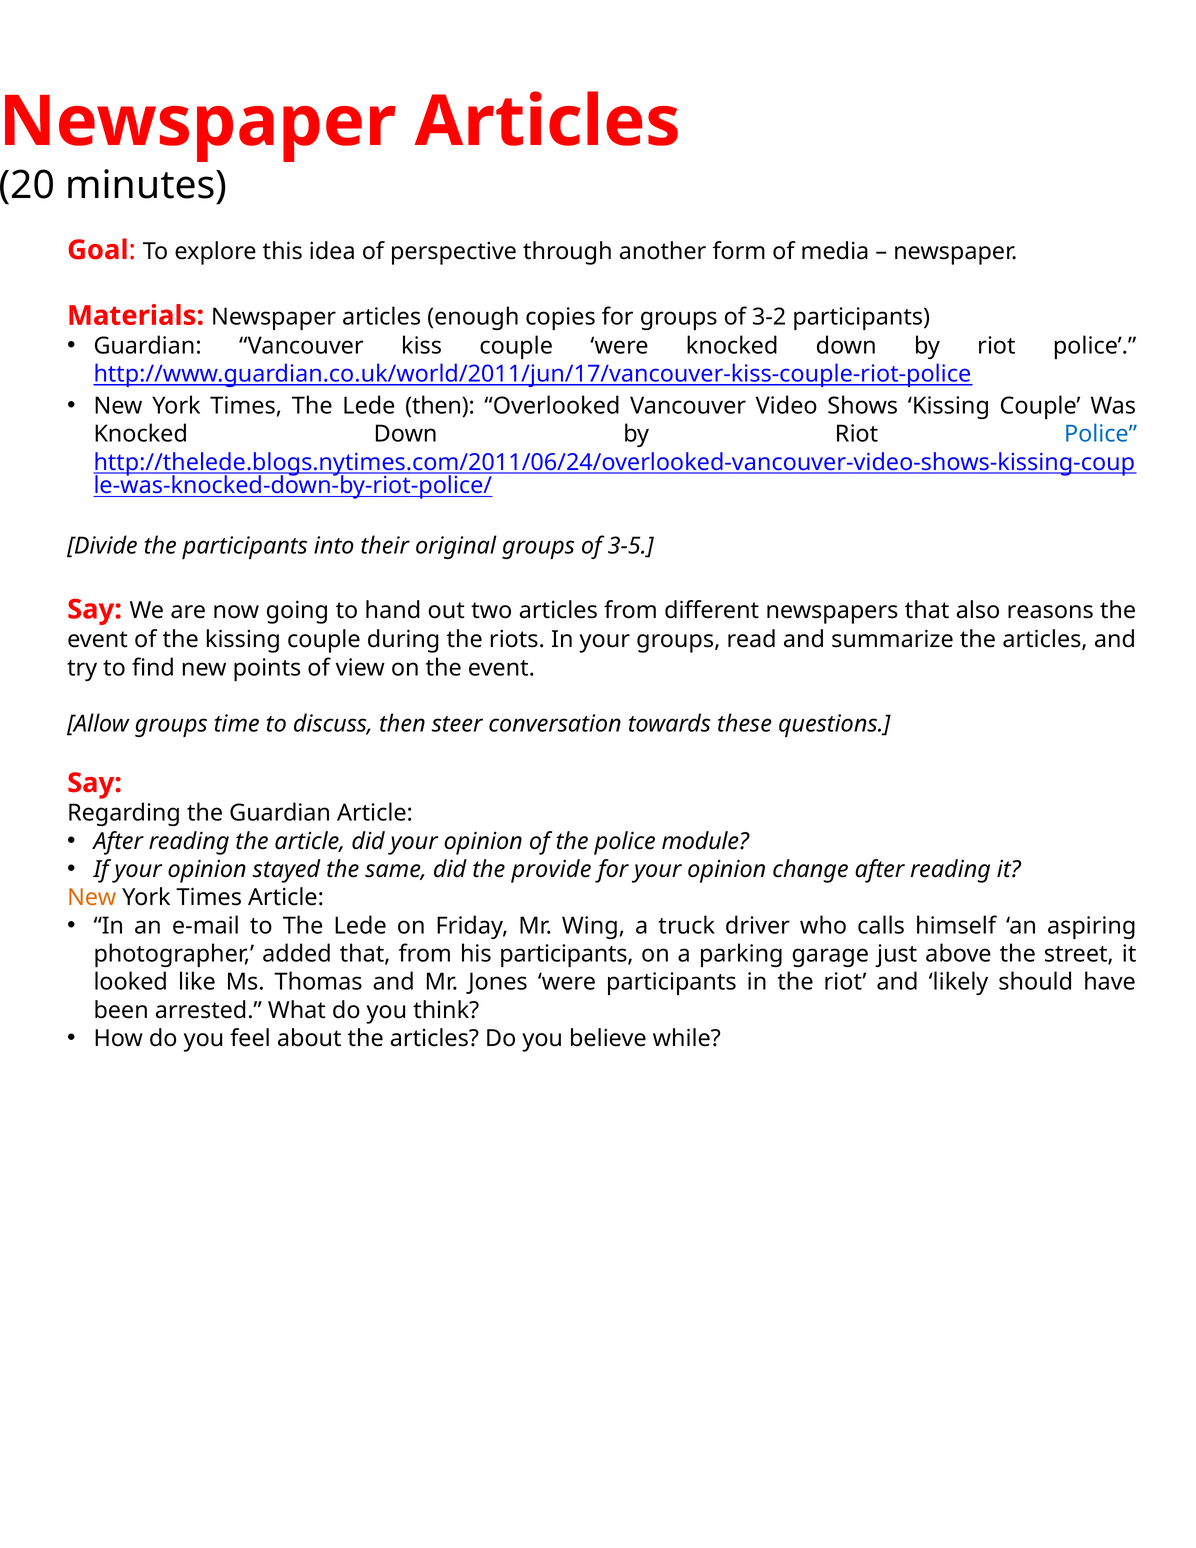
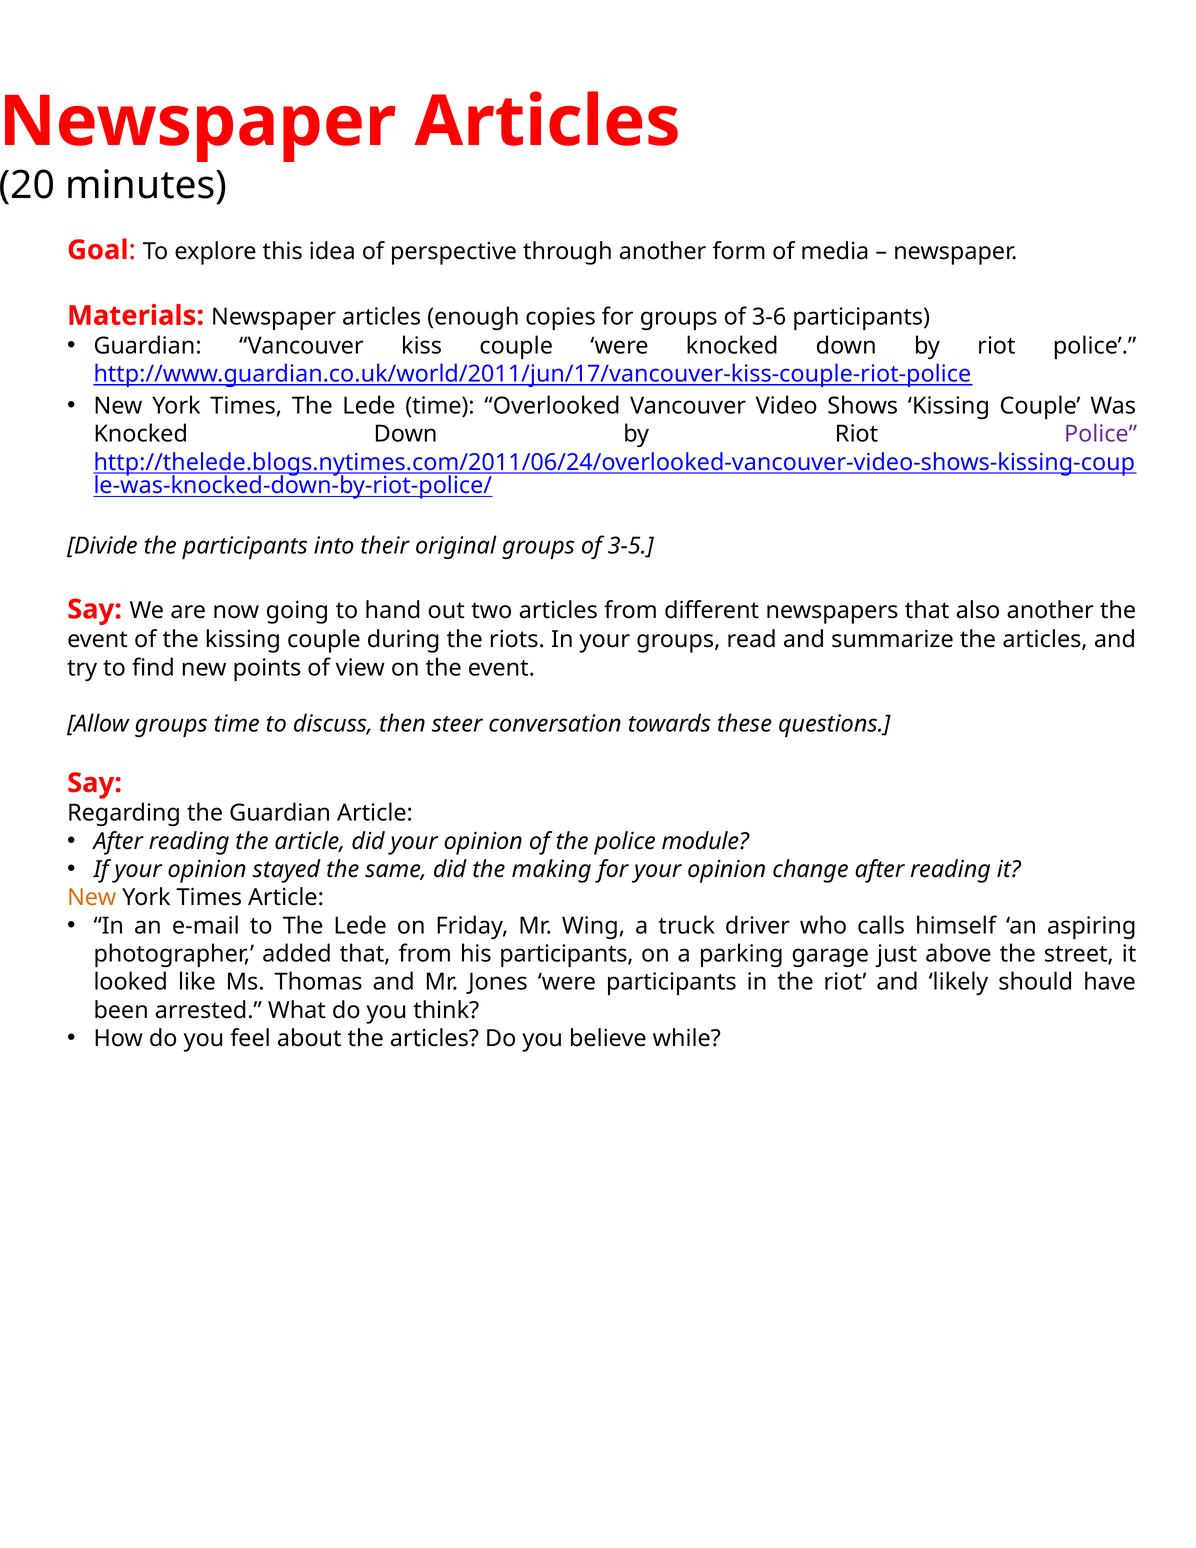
3-2: 3-2 -> 3-6 (769, 317)
Lede then: then -> time (440, 406)
Police colour: blue -> purple (1101, 434)
also reasons: reasons -> another (1050, 611)
provide: provide -> making (552, 869)
